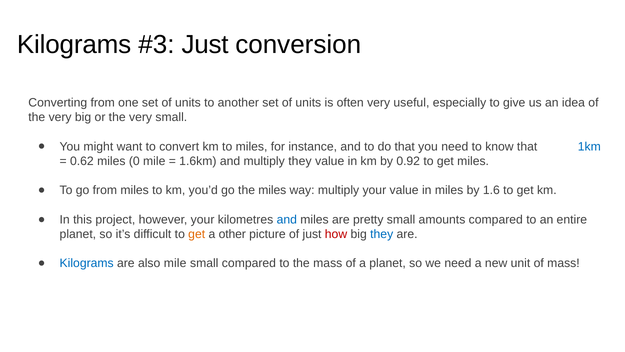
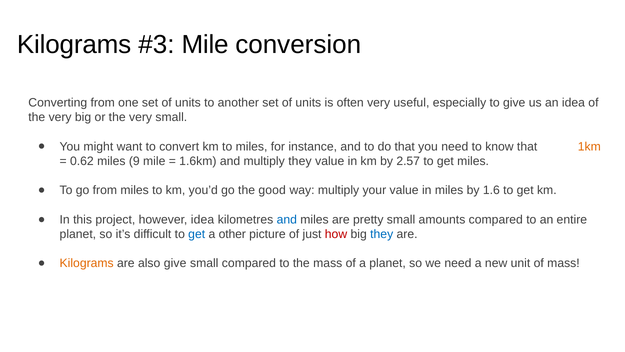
Just: Just -> Mile (205, 44)
1km colour: blue -> orange (589, 146)
0: 0 -> 9 (134, 161)
0.92: 0.92 -> 2.57 (408, 161)
the miles: miles -> good (272, 190)
however your: your -> idea (203, 219)
get colour: orange -> blue (197, 234)
Kilograms colour: blue -> orange (87, 263)
also mile: mile -> give (175, 263)
